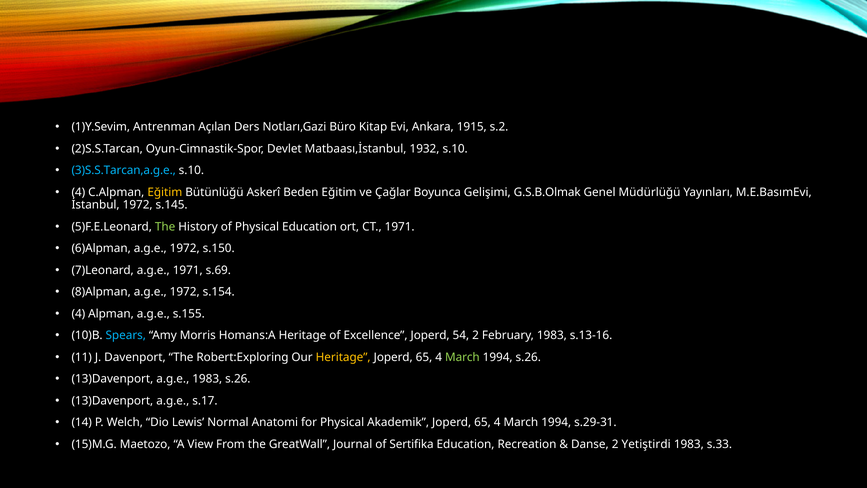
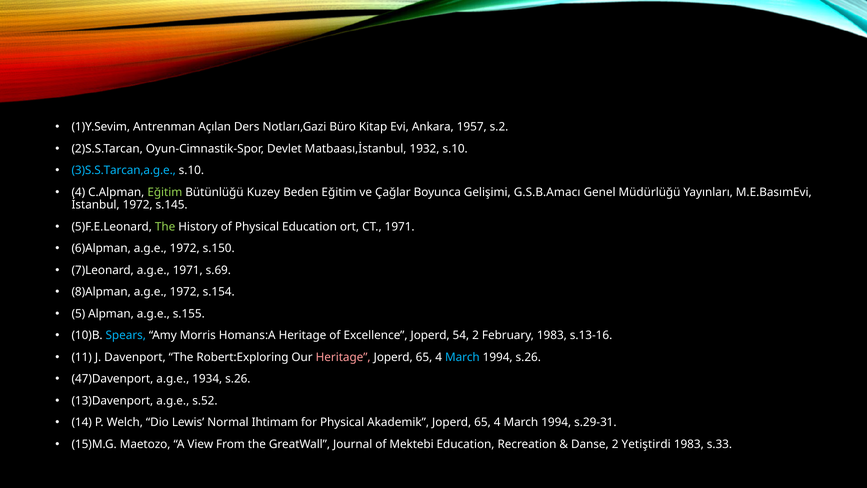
1915: 1915 -> 1957 (472, 127)
Eğitim colour: yellow -> light green (165, 192)
Askerî: Askerî -> Kuzey (263, 192)
G.S.B.Olmak: G.S.B.Olmak -> G.S.B.Amacı (547, 192)
4: 4 -> 5 (78, 314)
Heritage colour: yellow -> pink (343, 357)
March colour: light green -> light blue (462, 357)
13)Davenport: 13)Davenport -> 47)Davenport (112, 379)
a.g.e 1983: 1983 -> 1934 (207, 379)
s.17: s.17 -> s.52 (205, 400)
Anatomi: Anatomi -> Ihtimam (275, 422)
Sertifika: Sertifika -> Mektebi (412, 444)
